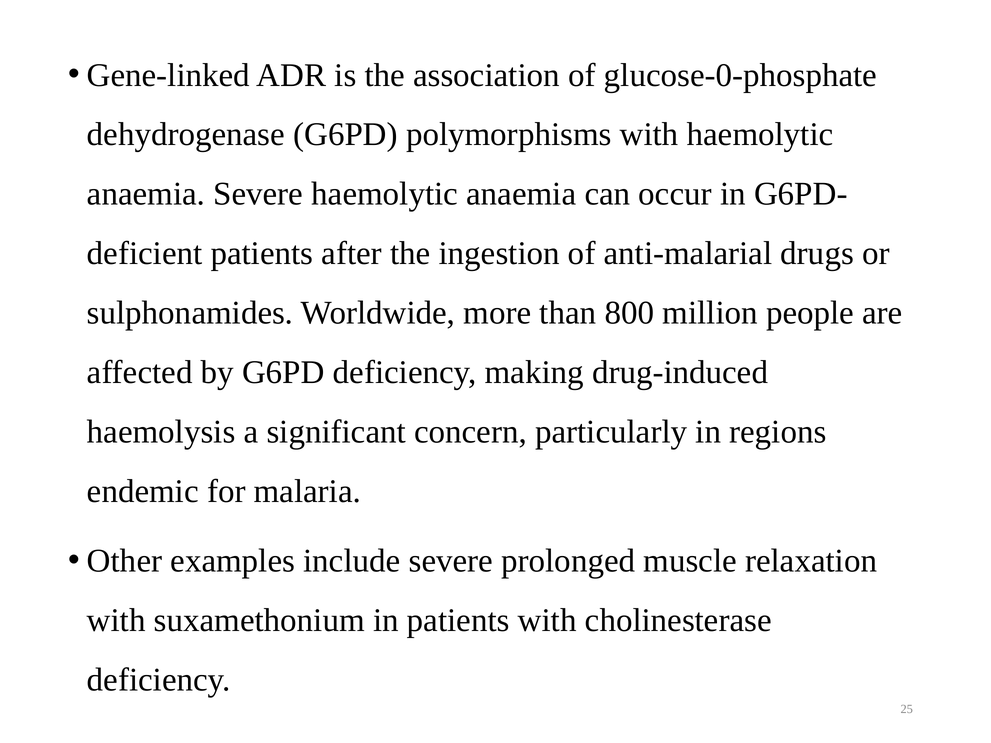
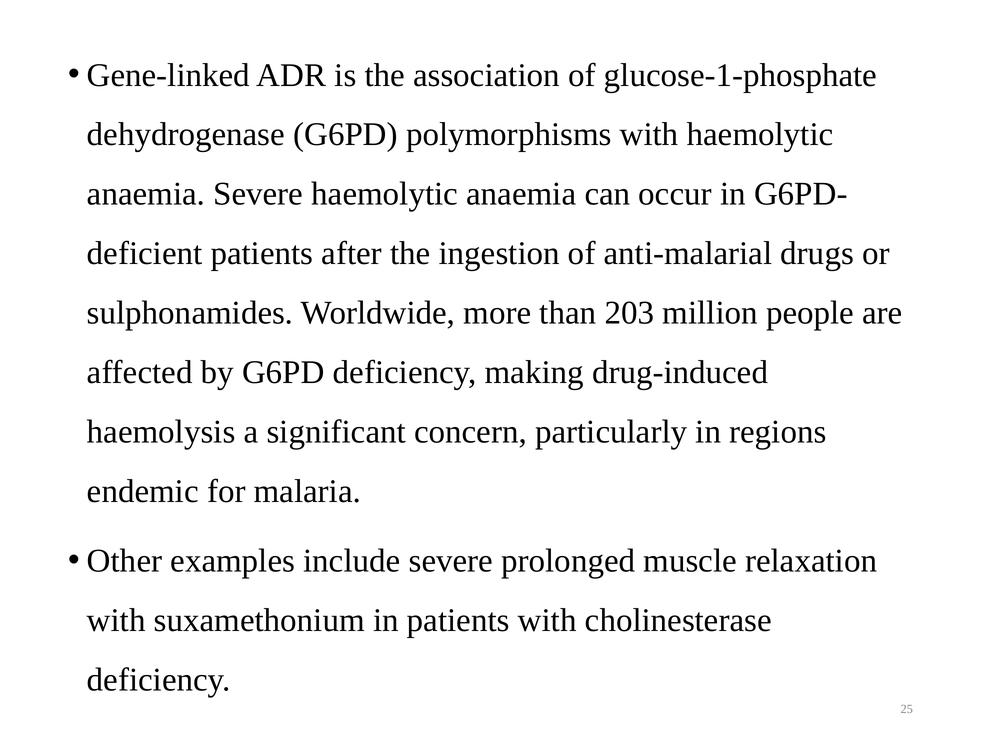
glucose-0-phosphate: glucose-0-phosphate -> glucose-1-phosphate (740, 75)
800: 800 -> 203 (629, 313)
